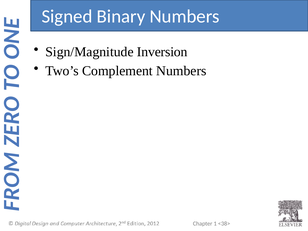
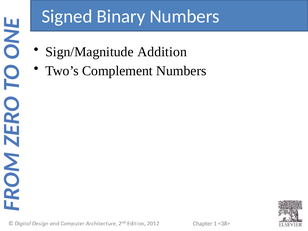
Inversion: Inversion -> Addition (162, 52)
